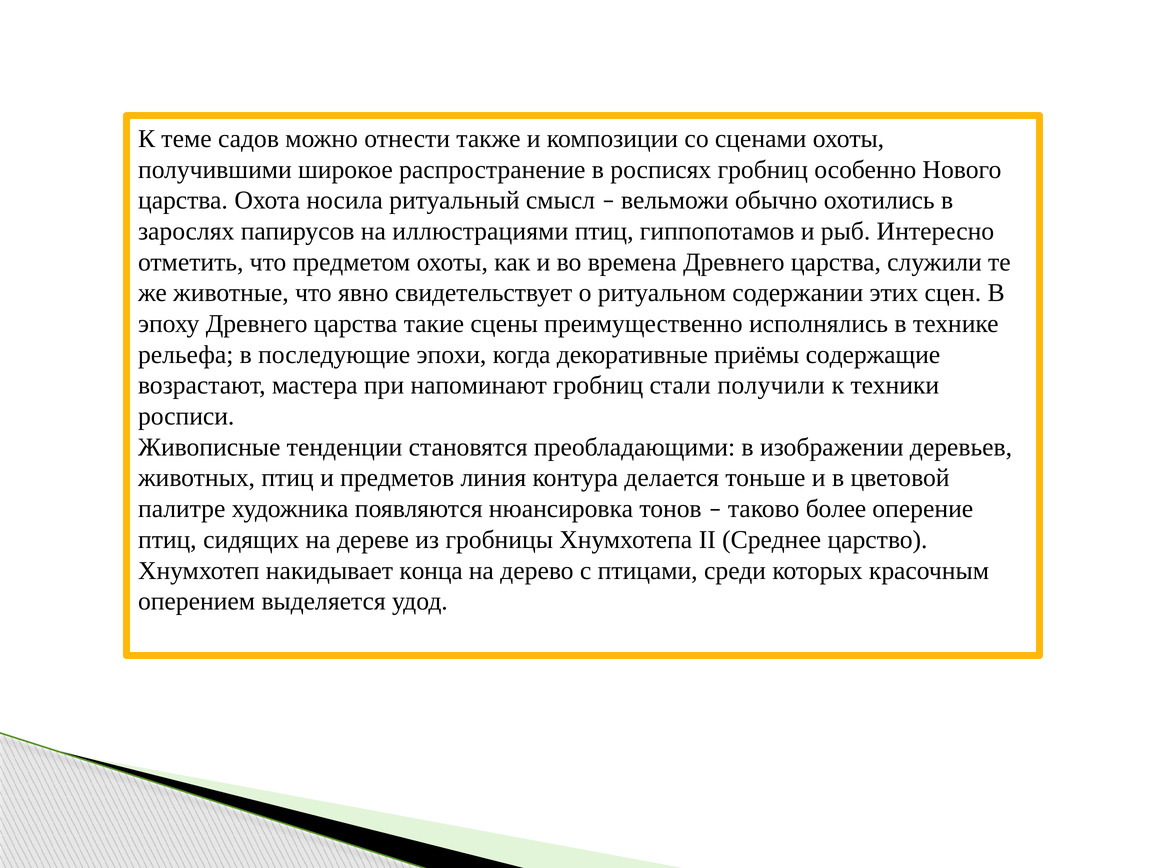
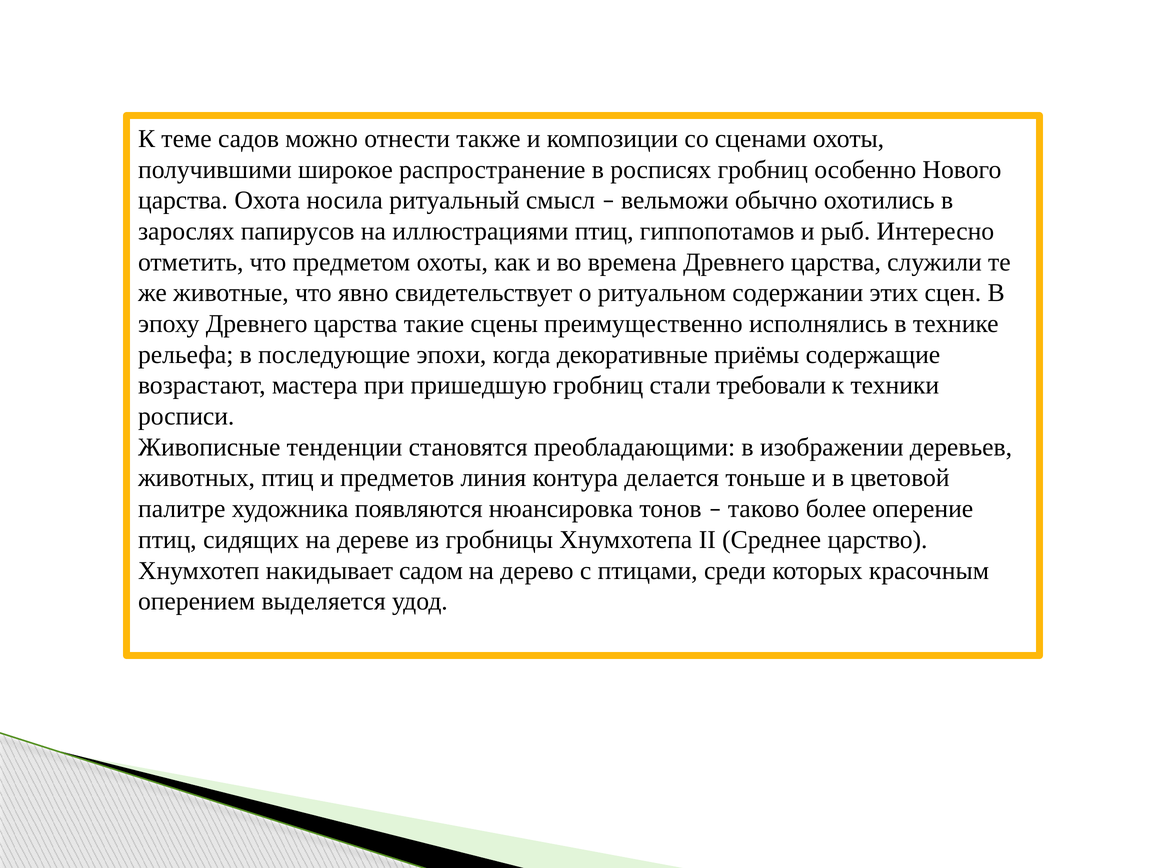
напоминают: напоминают -> пришедшую (479, 385)
получили: получили -> требовали (771, 385)
конца: конца -> садом (431, 570)
